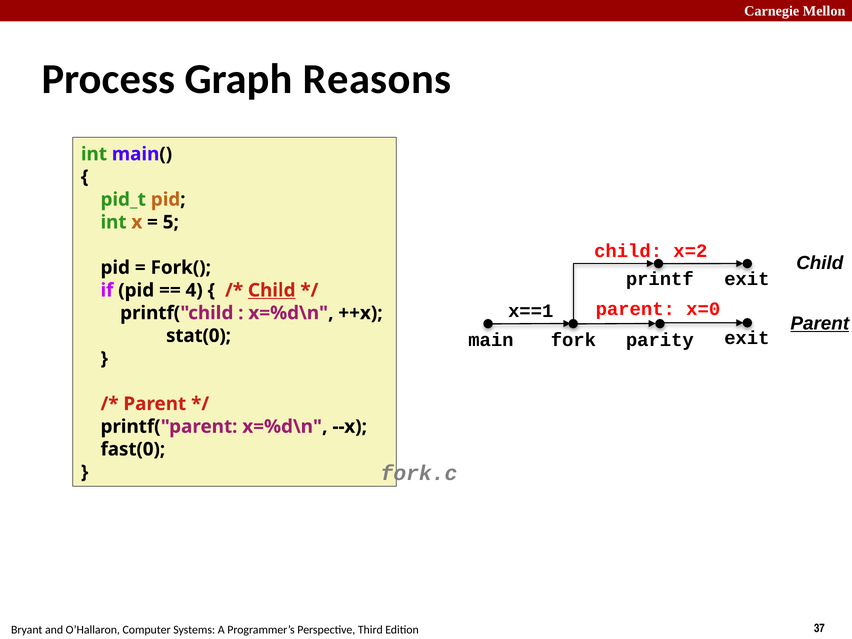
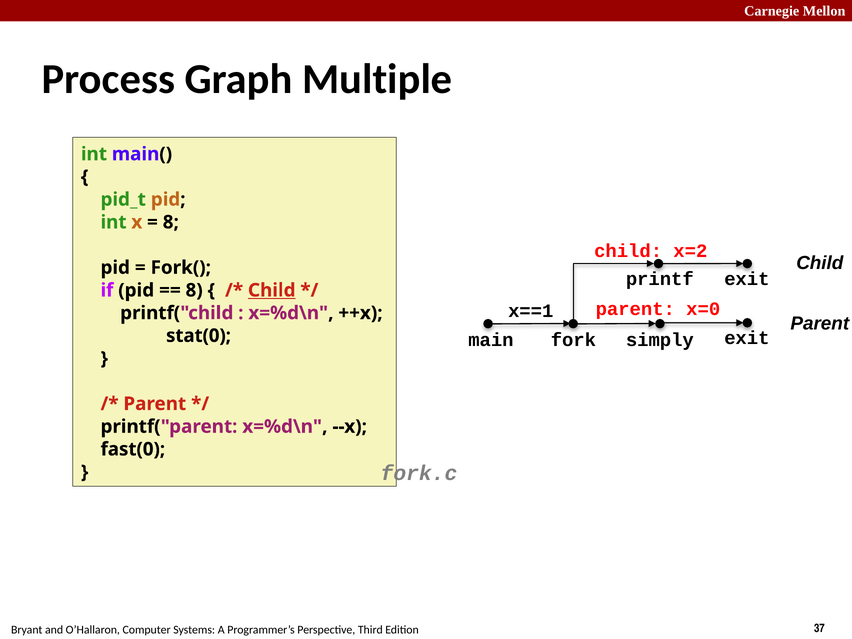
Reasons: Reasons -> Multiple (377, 79)
5: 5 -> 8 (171, 222)
4: 4 -> 8 (194, 290)
Parent underline: present -> none (820, 324)
parity: parity -> simply (660, 340)
